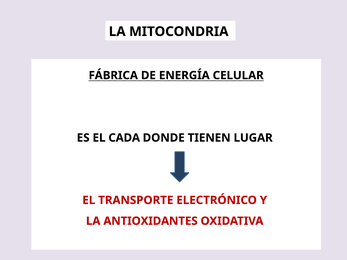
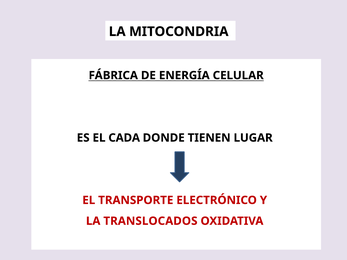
ANTIOXIDANTES: ANTIOXIDANTES -> TRANSLOCADOS (150, 221)
